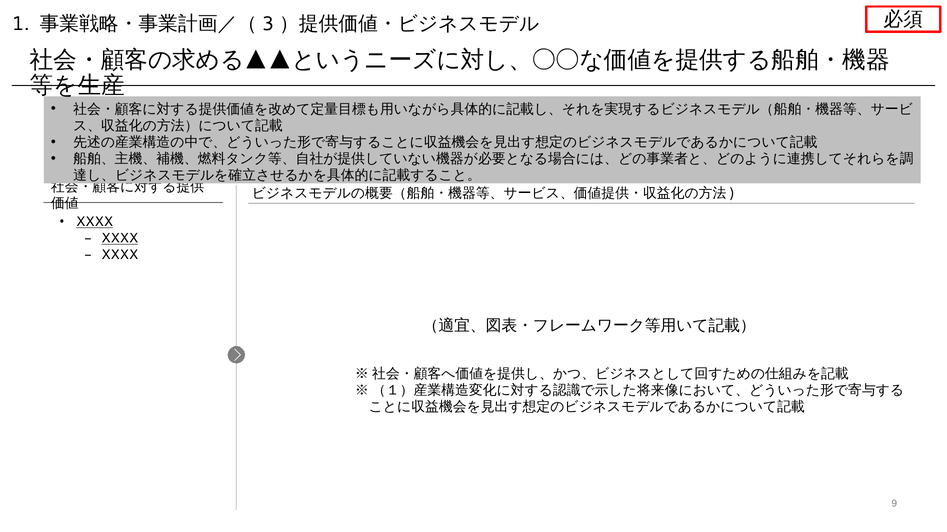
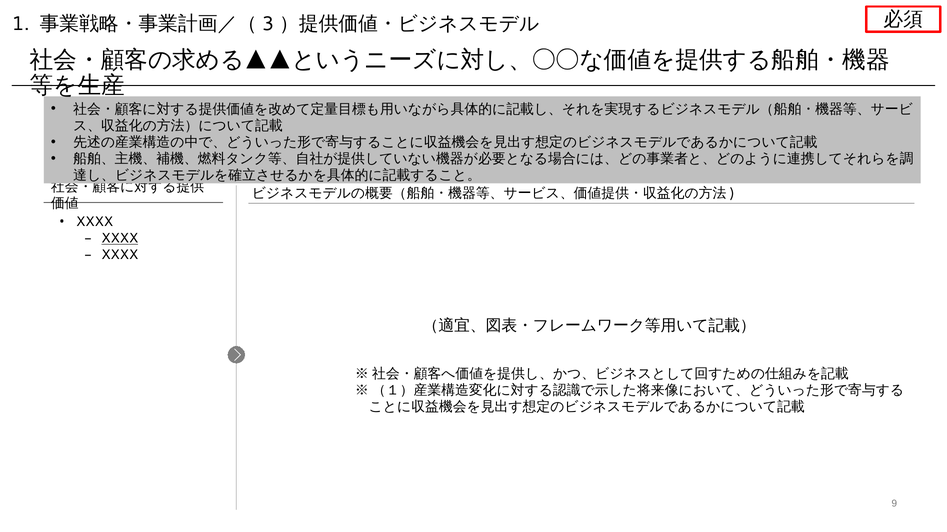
XXXX underline: present -> none (95, 222)
